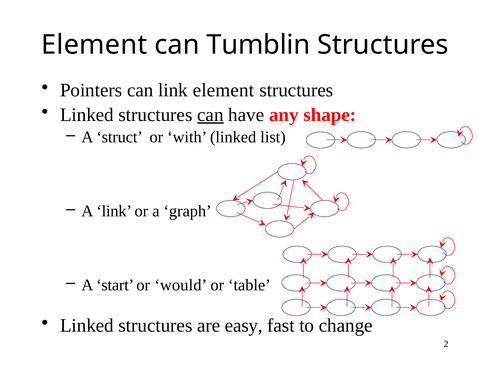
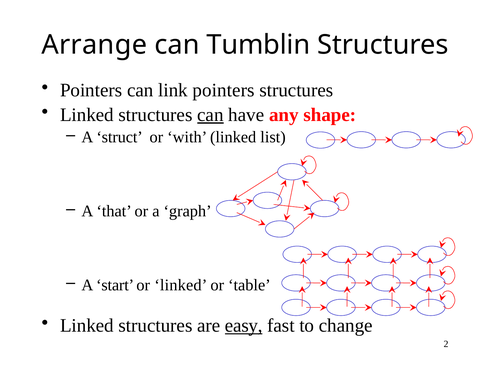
Element: Element -> Arrange (94, 45)
link element: element -> pointers (224, 90)
A link: link -> that (114, 211)
or would: would -> linked (181, 285)
easy underline: none -> present (244, 325)
